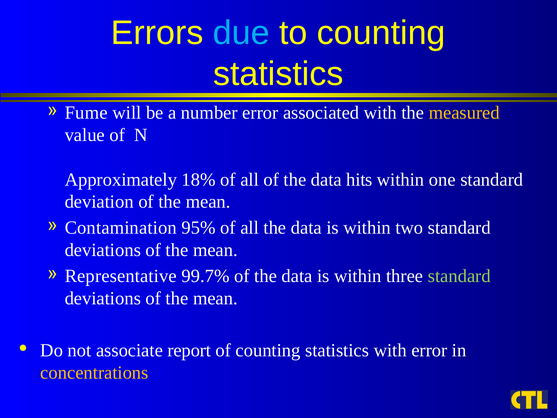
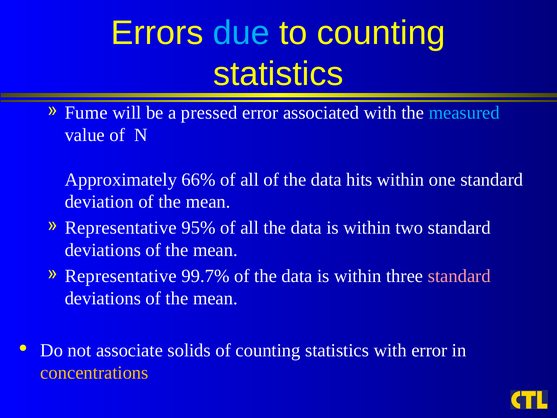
number: number -> pressed (209, 113)
measured colour: yellow -> light blue (464, 113)
18%: 18% -> 66% (199, 179)
Contamination: Contamination -> Representative (121, 228)
standard colour: light green -> pink (459, 276)
report: report -> solids (189, 350)
